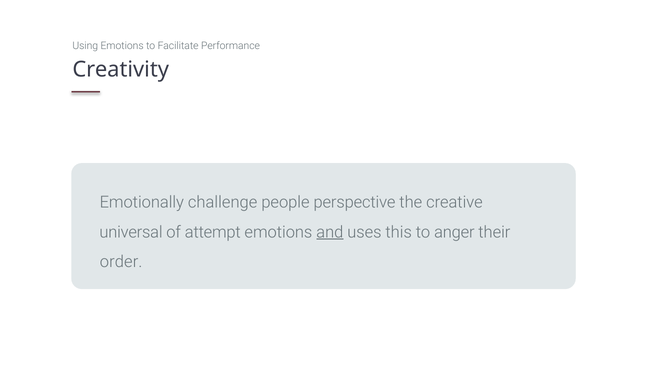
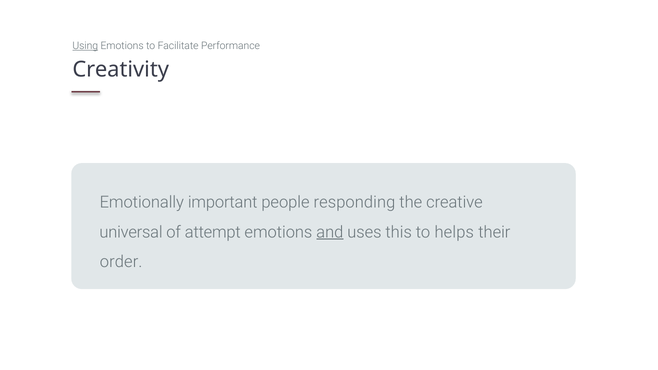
Using underline: none -> present (85, 46)
challenge: challenge -> important (223, 203)
perspective: perspective -> responding (354, 203)
anger: anger -> helps (454, 232)
